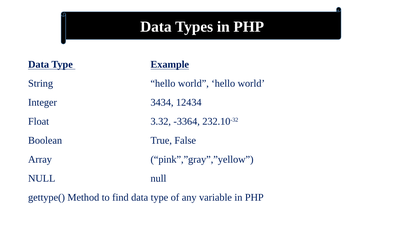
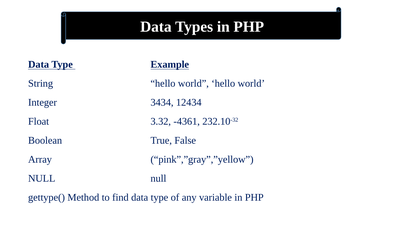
-3364: -3364 -> -4361 (187, 121)
